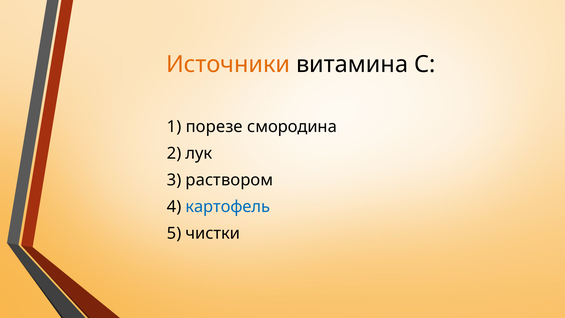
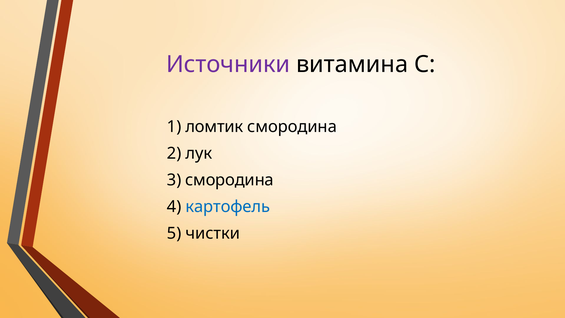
Источники colour: orange -> purple (228, 64)
порезе: порезе -> ломтик (214, 127)
3 раствором: раствором -> смородина (230, 180)
